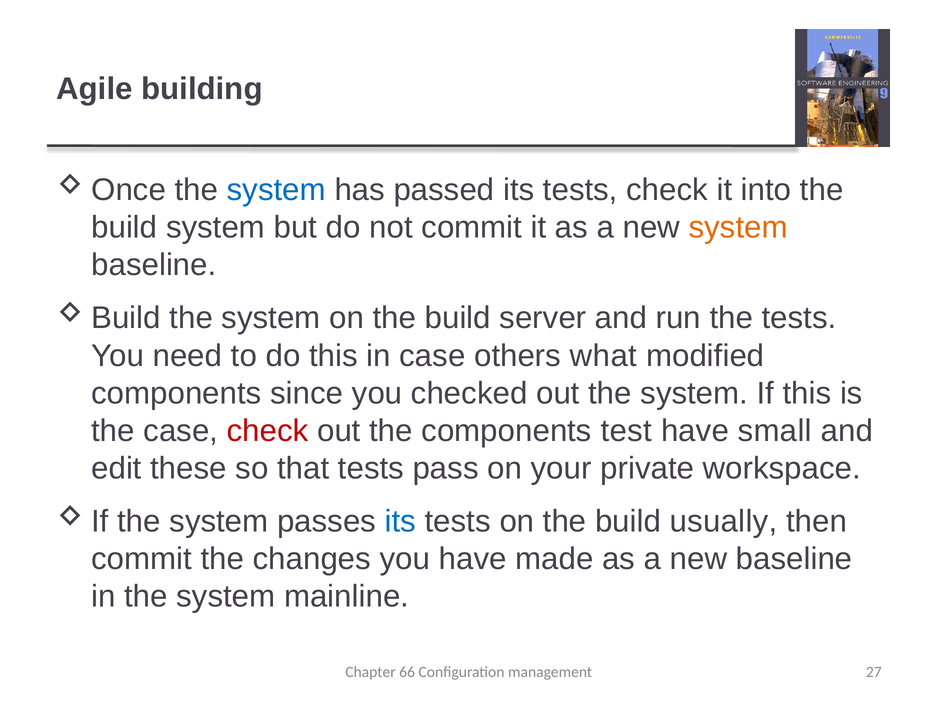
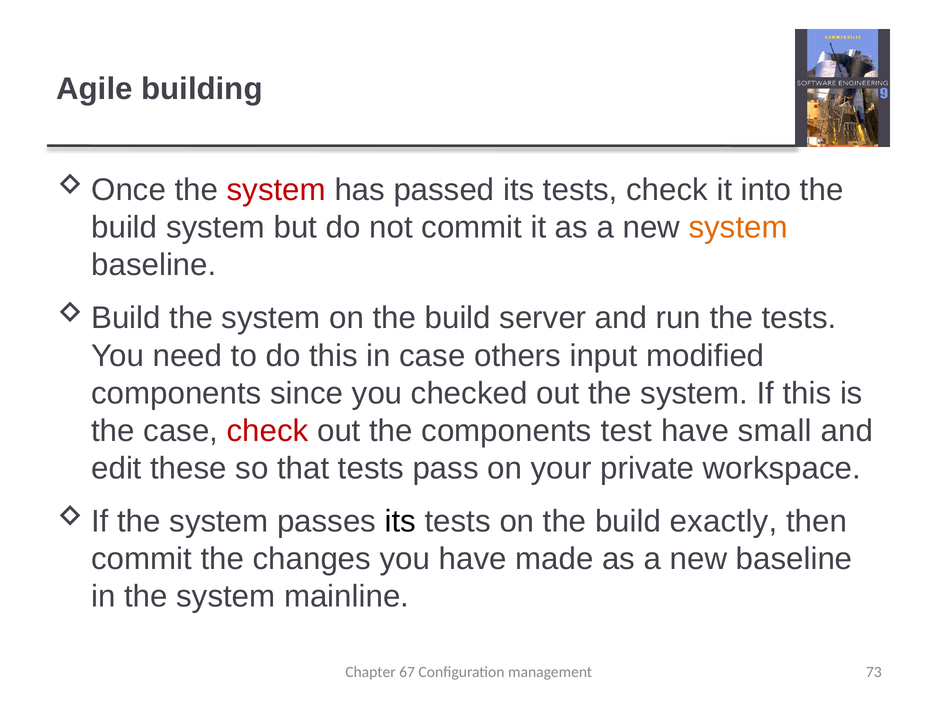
system colour: blue -> red (276, 190)
what: what -> input (604, 355)
its colour: blue -> black (400, 521)
usually: usually -> exactly (723, 521)
66: 66 -> 67 (407, 672)
27: 27 -> 73 (874, 672)
